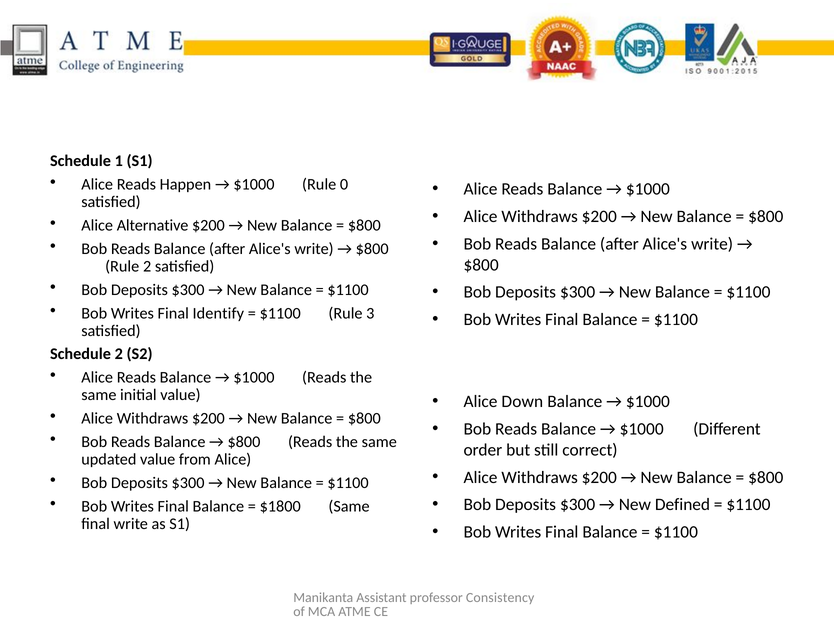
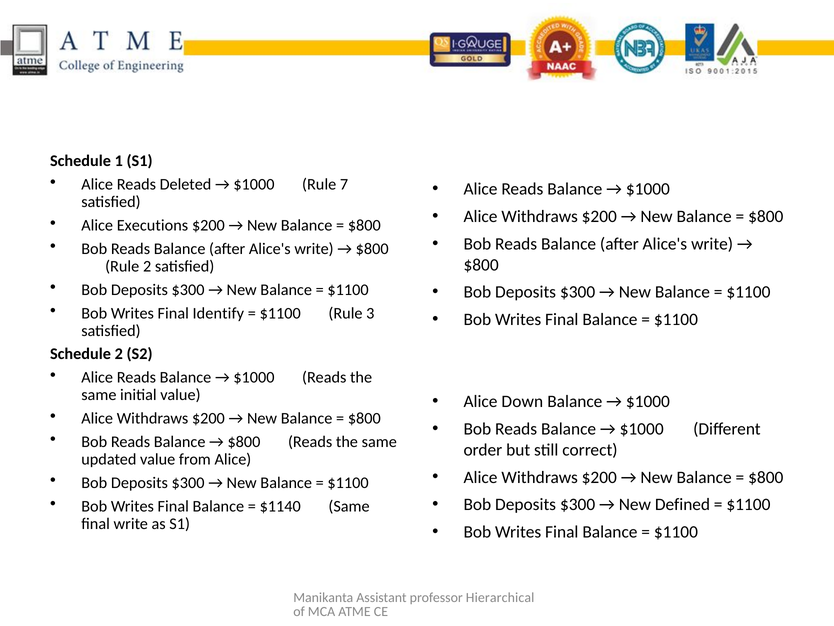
Happen: Happen -> Deleted (185, 184)
0: 0 -> 7 (344, 184)
Alternative: Alternative -> Executions (152, 225)
$1800: $1800 -> $1140 (280, 506)
Consistency: Consistency -> Hierarchical (500, 597)
